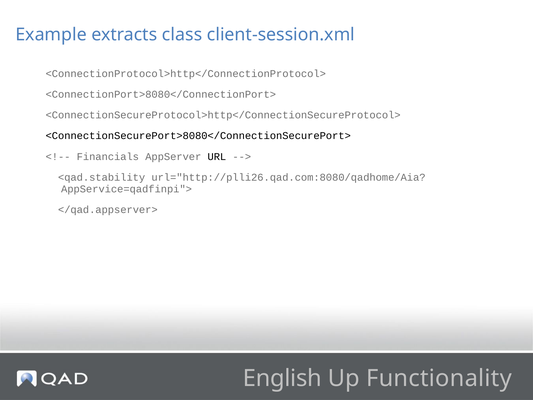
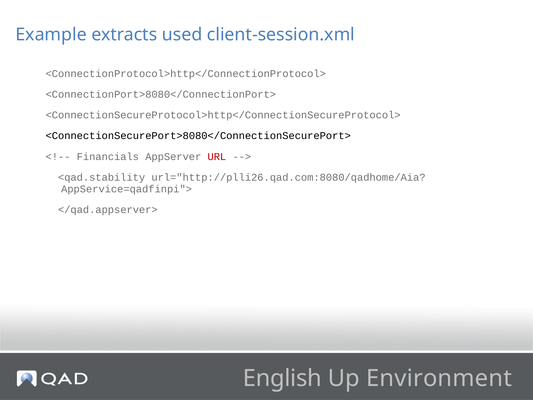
class: class -> used (182, 34)
URL colour: black -> red (217, 156)
Functionality: Functionality -> Environment (439, 378)
